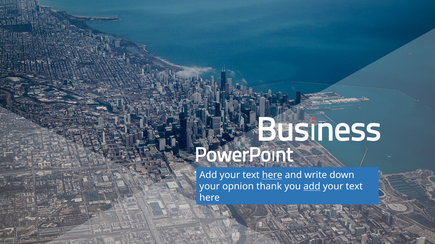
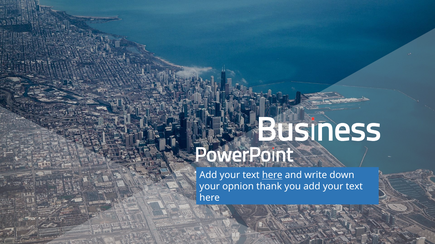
add underline: present -> none (312, 187)
